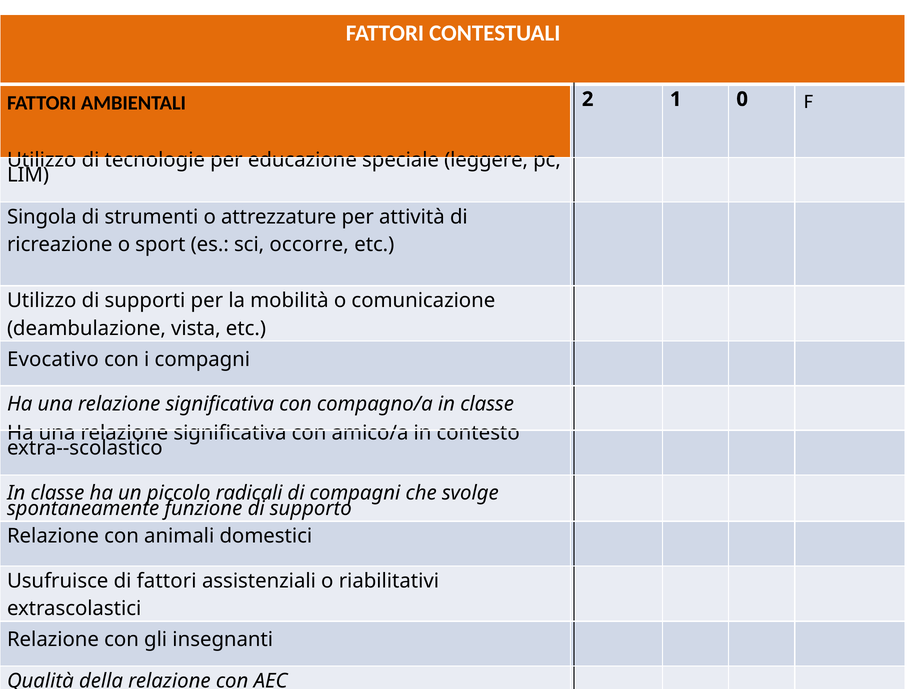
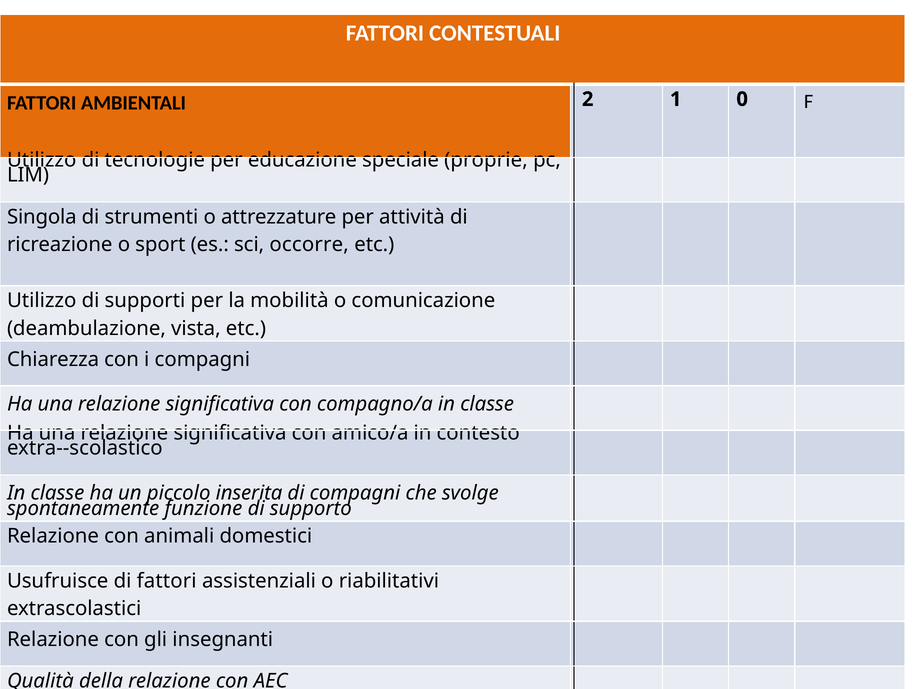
leggere: leggere -> proprie (486, 160)
Evocativo: Evocativo -> Chiarezza (53, 360)
radicali: radicali -> inserita (249, 493)
